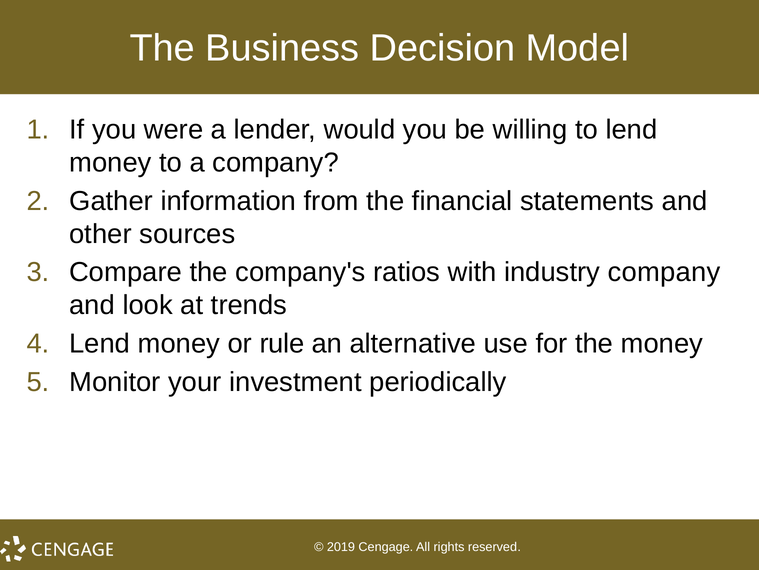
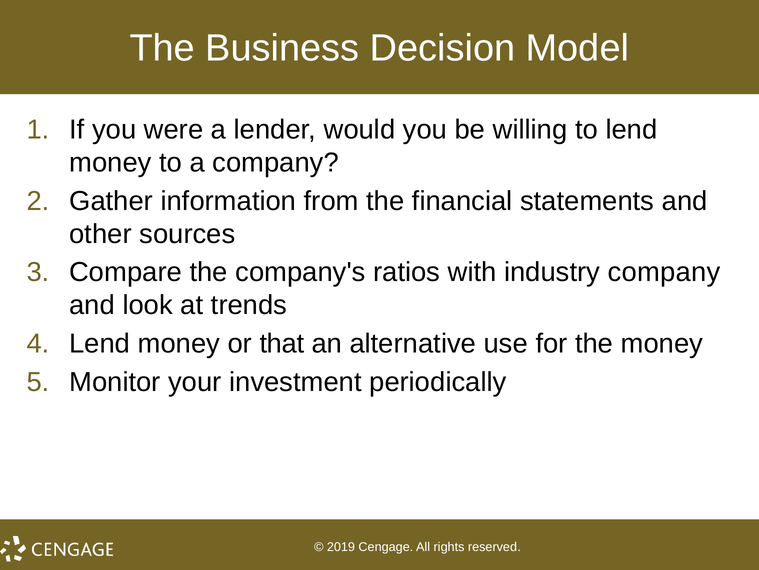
rule: rule -> that (282, 343)
